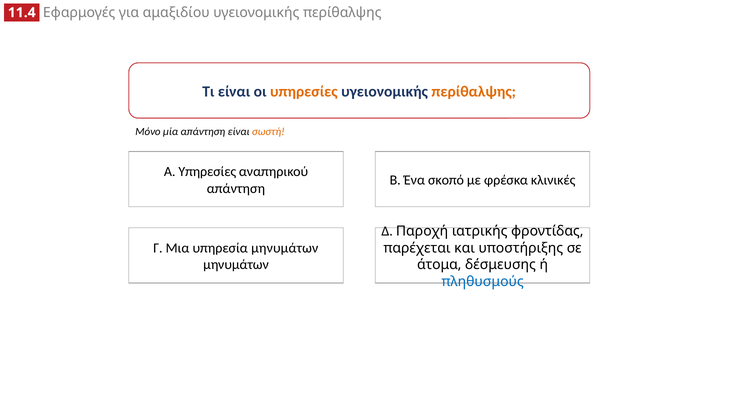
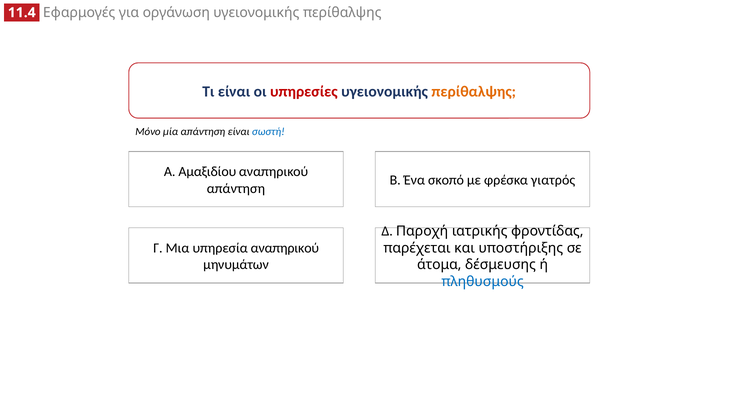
αμαξιδίου: αμαξιδίου -> οργάνωση (176, 13)
υπηρεσίες colour: orange -> red (304, 92)
σωστή colour: orange -> blue (268, 132)
A Υπηρεσίες: Υπηρεσίες -> Αμαξιδίου (207, 172)
κλινικές: κλινικές -> γιατρός (553, 180)
υπηρεσία μηνυμάτων: μηνυμάτων -> αναπηρικού (285, 248)
